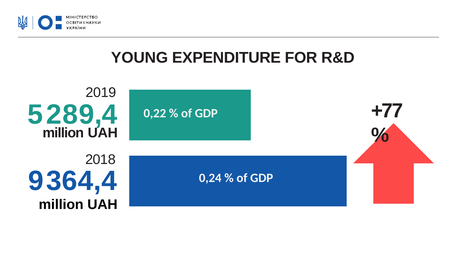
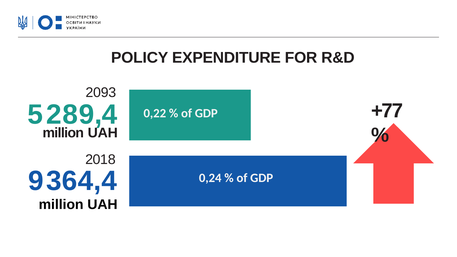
YOUNG: YOUNG -> POLICY (140, 58)
2019: 2019 -> 2093 (101, 93)
